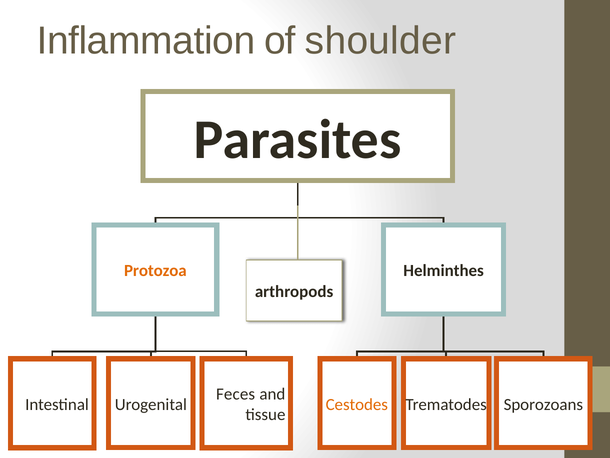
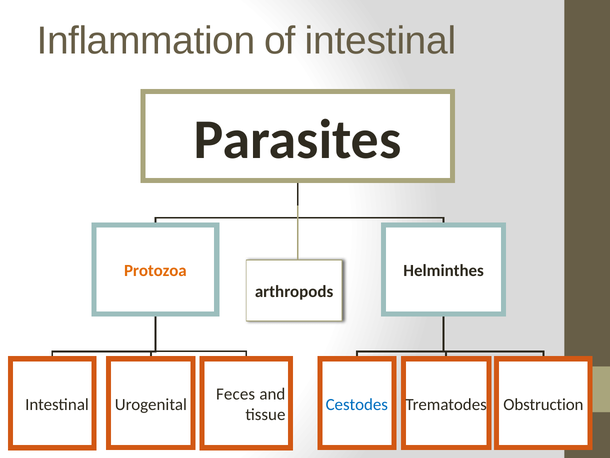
of shoulder: shoulder -> intestinal (381, 41)
Cestodes colour: orange -> blue (357, 404)
Sporozoans: Sporozoans -> Obstruction (543, 404)
